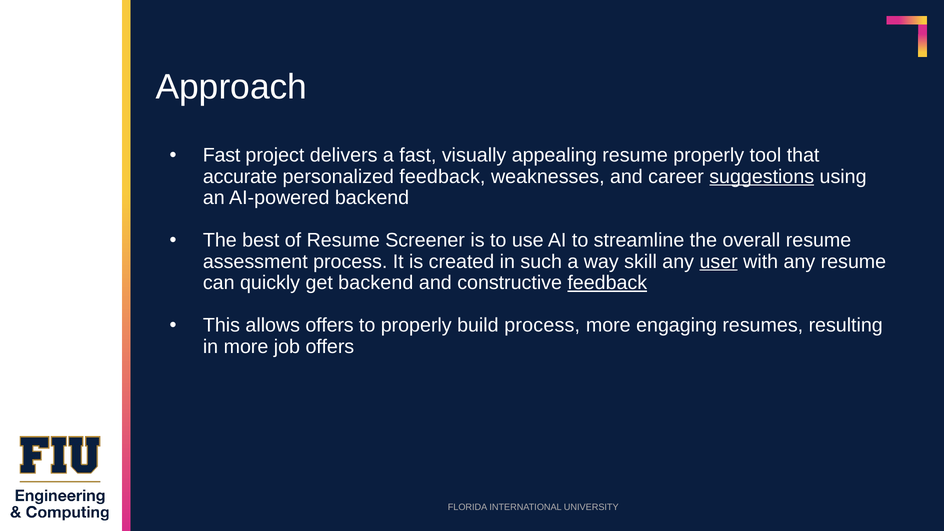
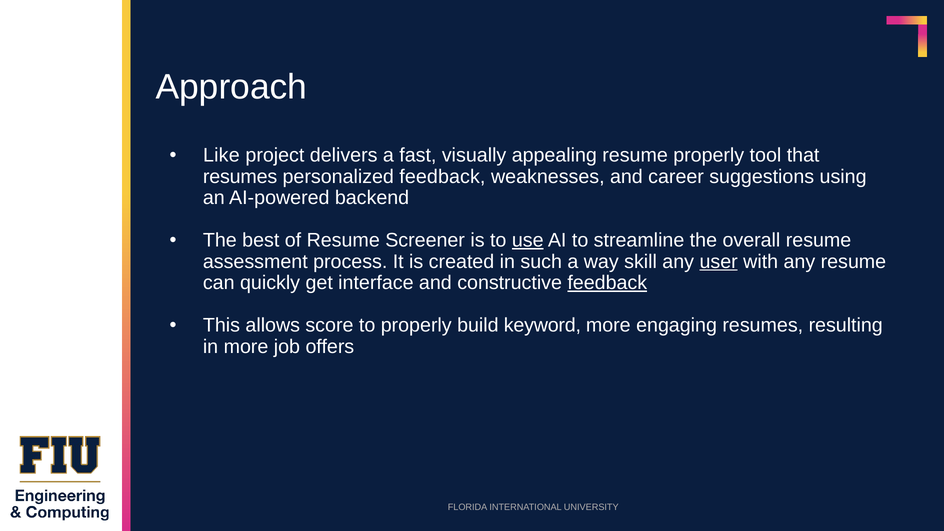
Fast: Fast -> Like (221, 155)
accurate: accurate -> resumes (240, 177)
suggestions underline: present -> none (762, 177)
use underline: none -> present (528, 240)
get backend: backend -> interface (376, 283)
allows offers: offers -> score (329, 325)
build process: process -> keyword (542, 325)
